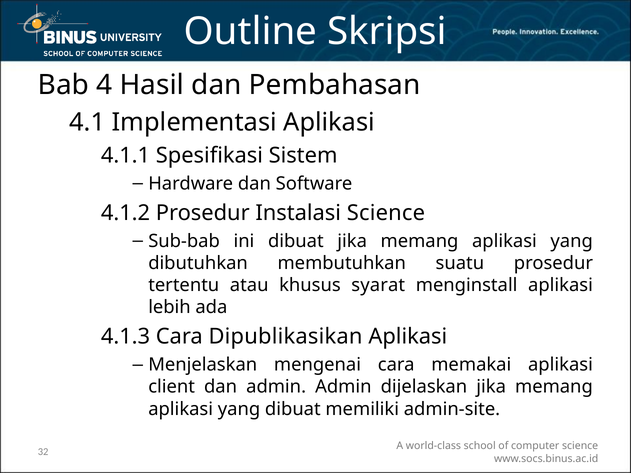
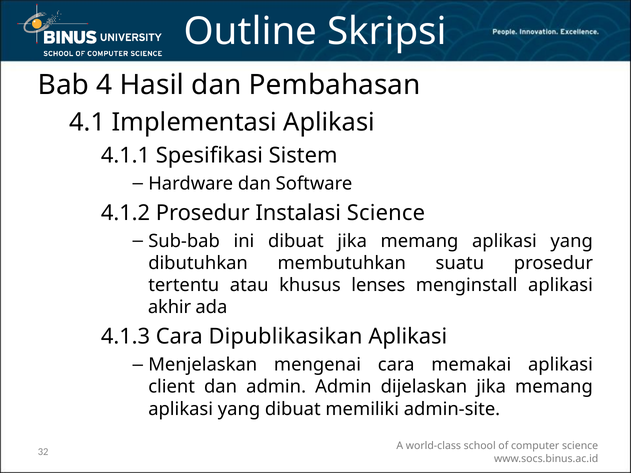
syarat: syarat -> lenses (378, 285)
lebih: lebih -> akhir (170, 308)
